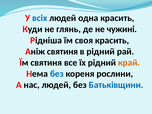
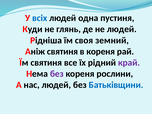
одна красить: красить -> пустиня (117, 18)
не чужині: чужині -> людей (122, 29)
своя красить: красить -> земний (112, 40)
в рідний: рідний -> кореня (101, 51)
край colour: orange -> purple (129, 63)
без colour: blue -> purple (57, 74)
